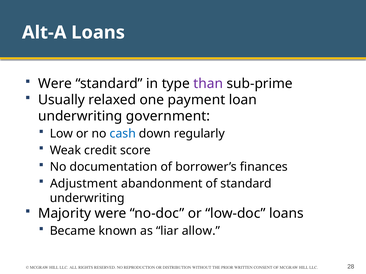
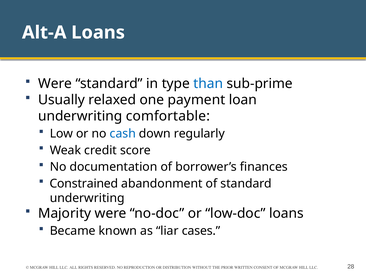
than colour: purple -> blue (208, 84)
government: government -> comfortable (168, 116)
Adjustment: Adjustment -> Constrained (84, 184)
allow: allow -> cases (201, 231)
